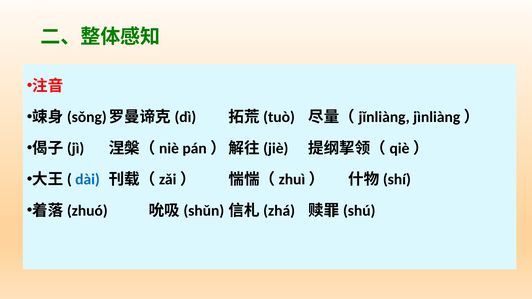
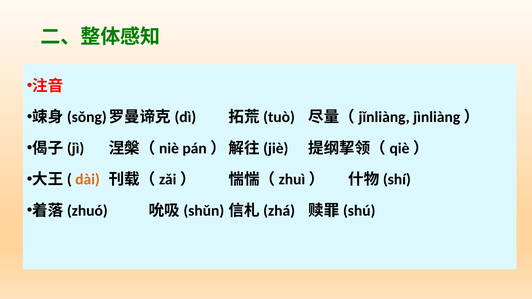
dài colour: blue -> orange (88, 180)
